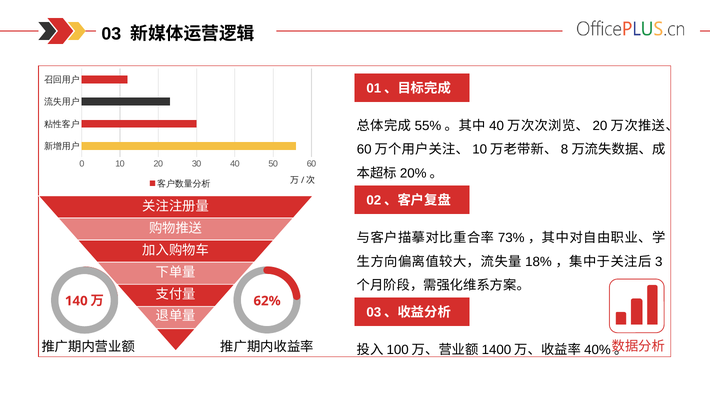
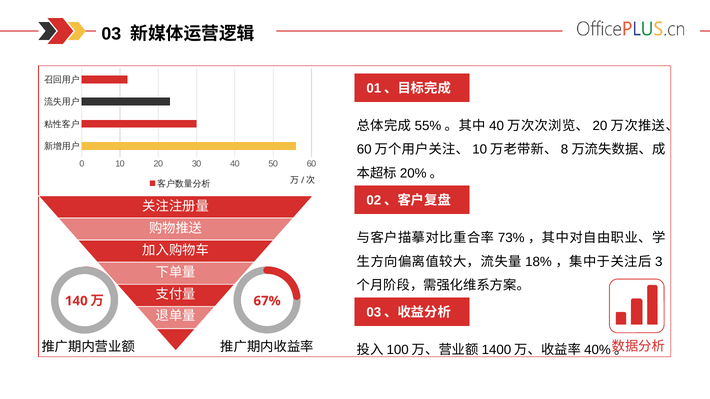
62%: 62% -> 67% (267, 301)
